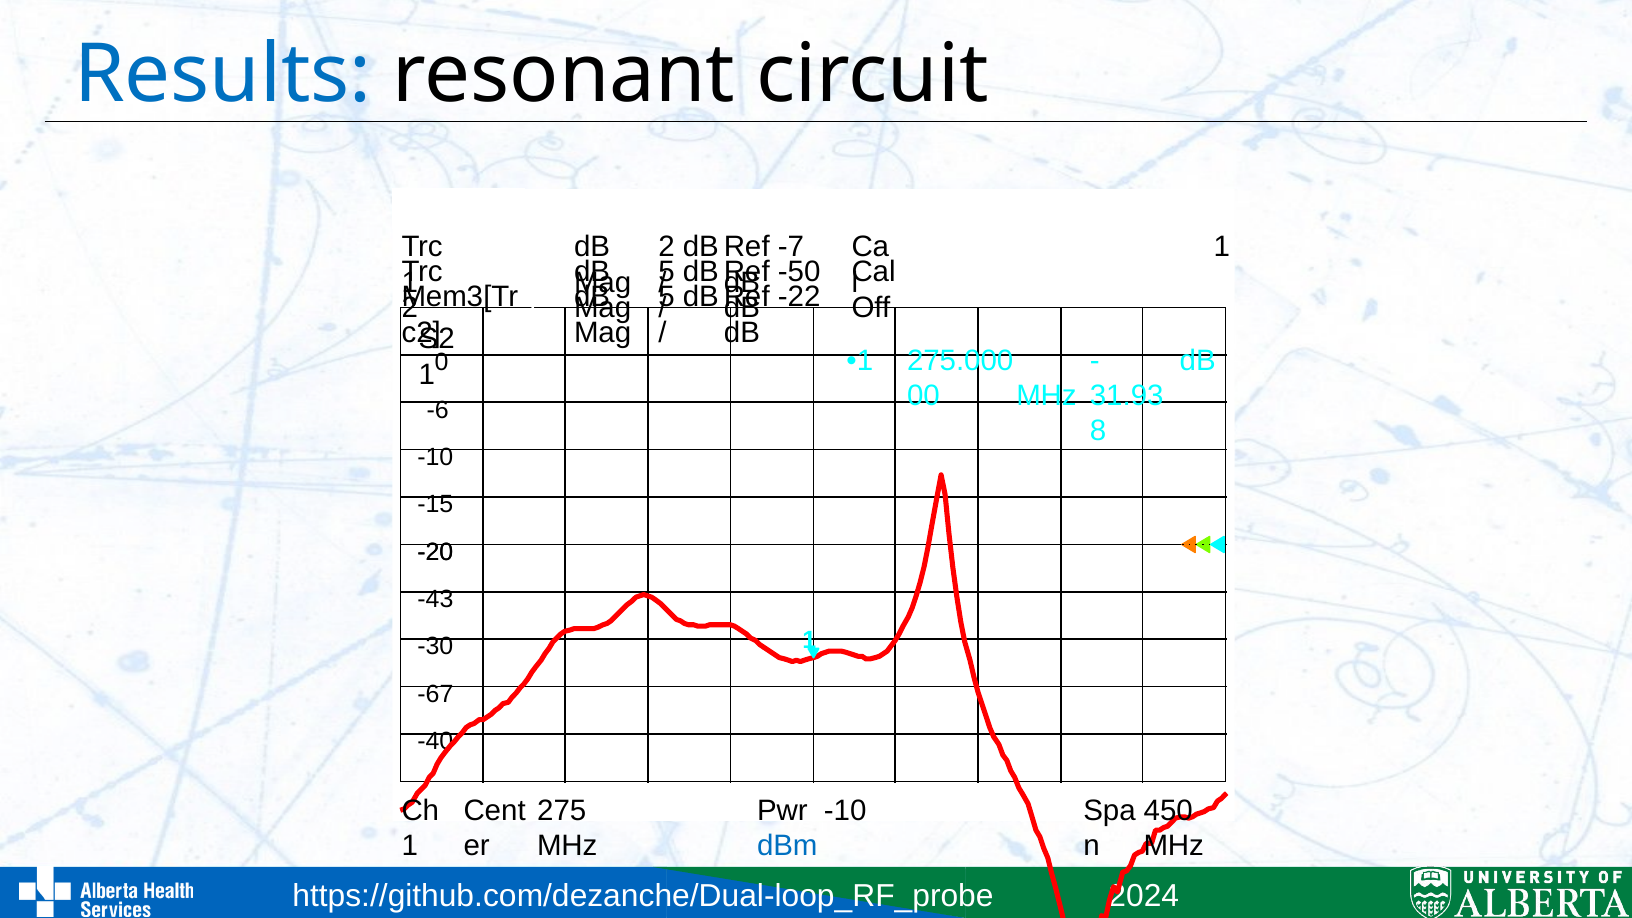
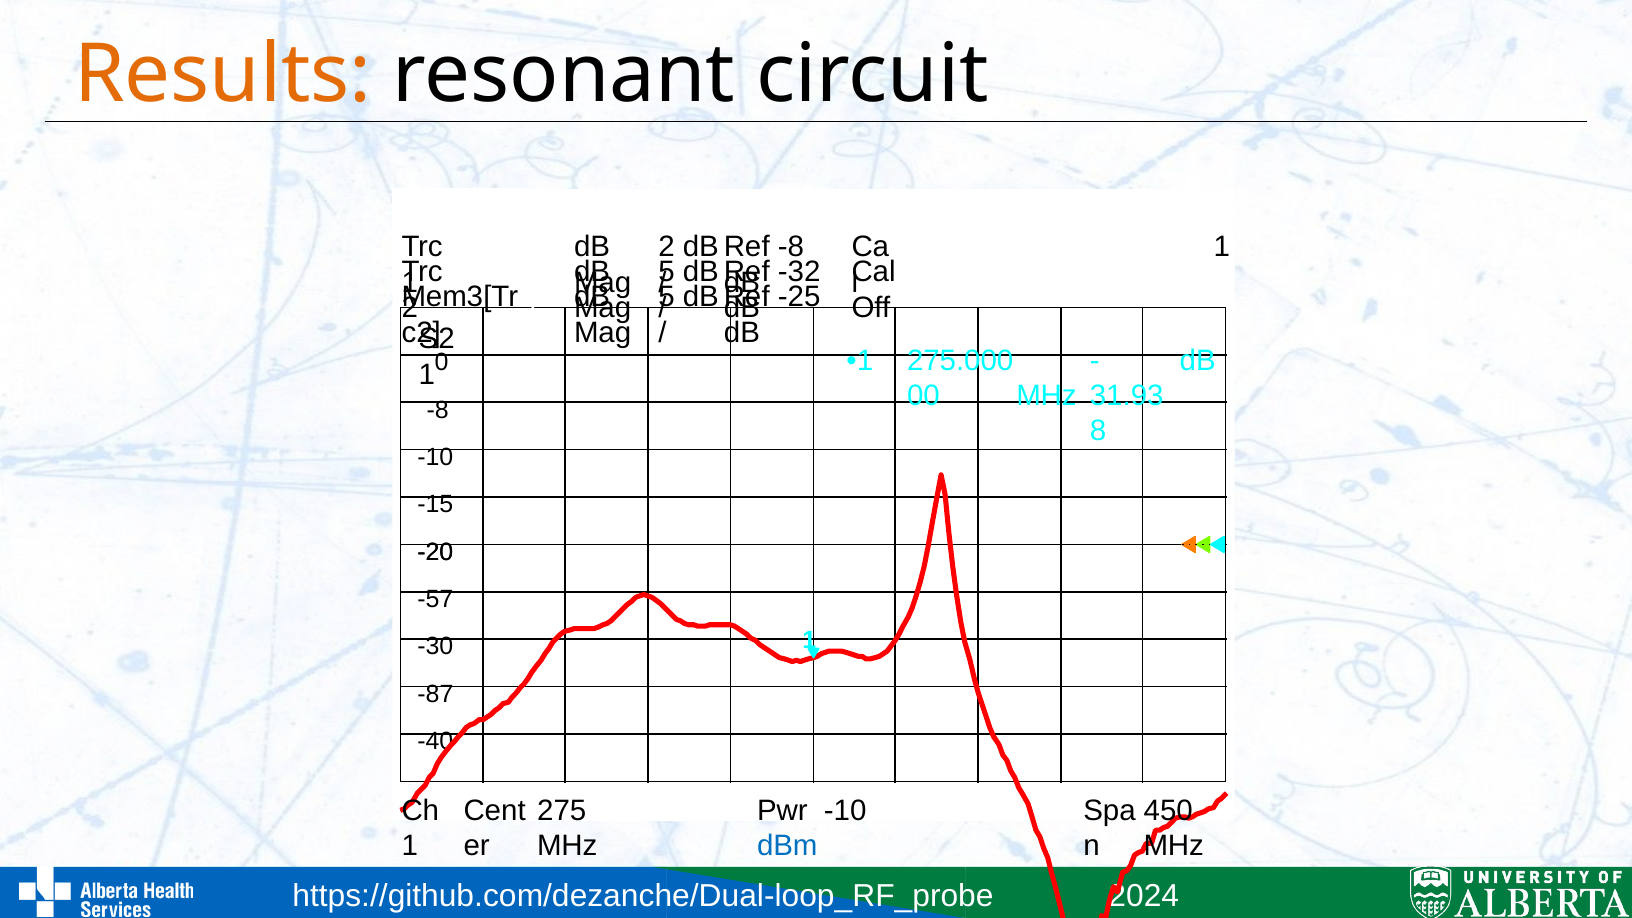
Results colour: blue -> orange (223, 74)
Ref -7: -7 -> -8 (791, 247)
-50: -50 -> -32 (799, 272)
-22: -22 -> -25 (799, 297)
-6: -6 -> -8 (438, 410)
-43: -43 -> -57 (435, 599)
-67: -67 -> -87 (435, 694)
